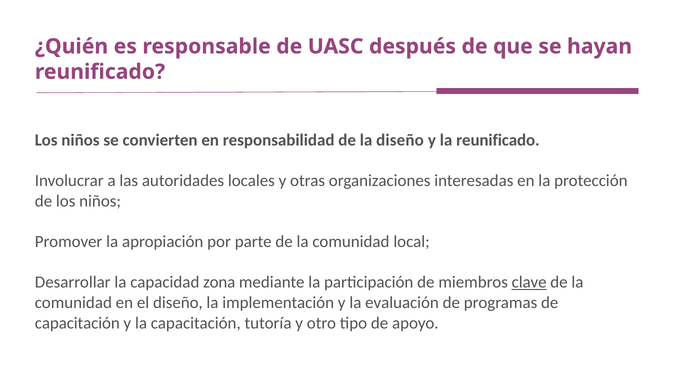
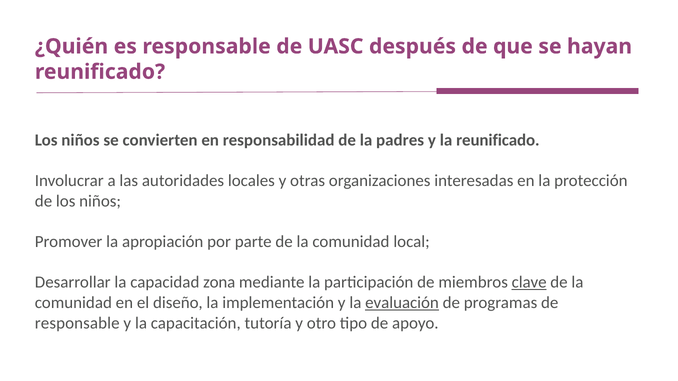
la diseño: diseño -> padres (400, 140)
evaluación underline: none -> present (402, 303)
capacitación: capacitación -> responsable (77, 323)
